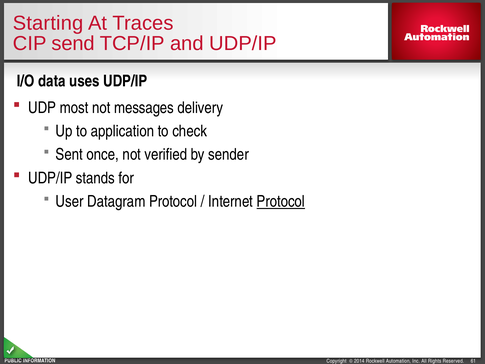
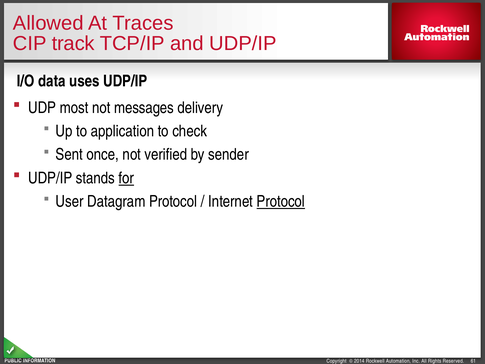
Starting: Starting -> Allowed (48, 23)
send: send -> track (73, 43)
for underline: none -> present (126, 178)
